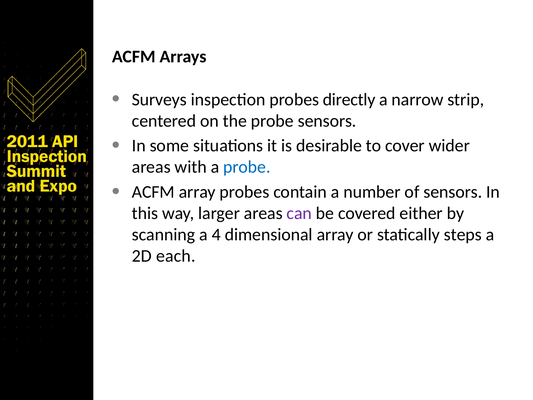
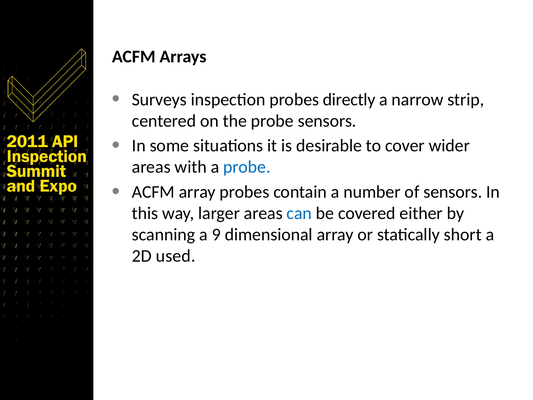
can colour: purple -> blue (299, 213)
4: 4 -> 9 (216, 235)
steps: steps -> short (463, 235)
each: each -> used (176, 256)
